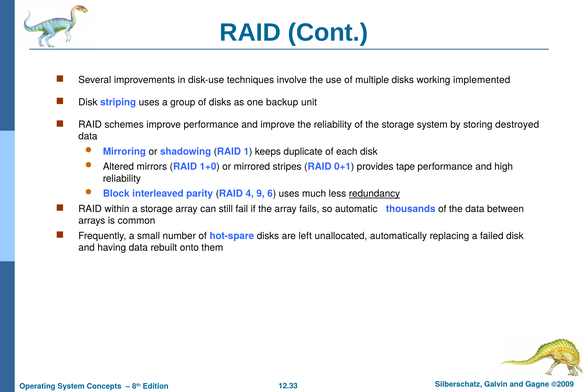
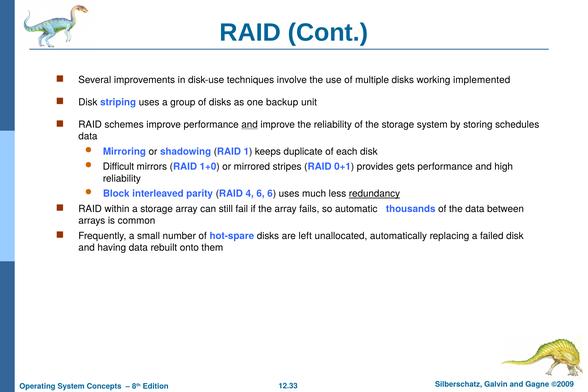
and underline: none -> present (250, 125)
destroyed: destroyed -> schedules (517, 125)
Altered: Altered -> Difficult (118, 167)
tape: tape -> gets (406, 167)
4 9: 9 -> 6 (261, 194)
